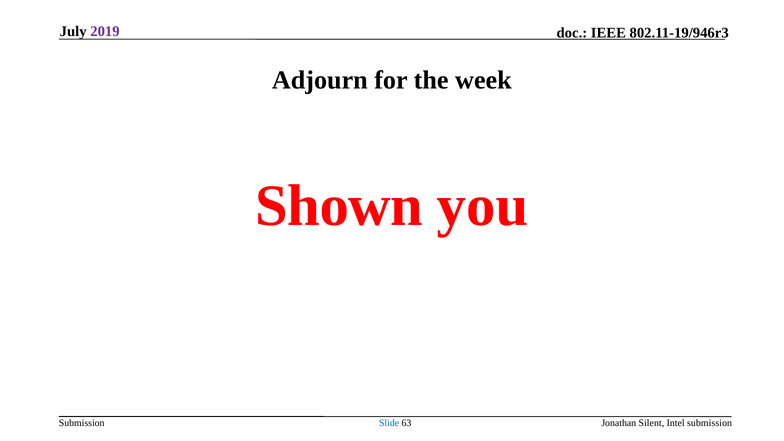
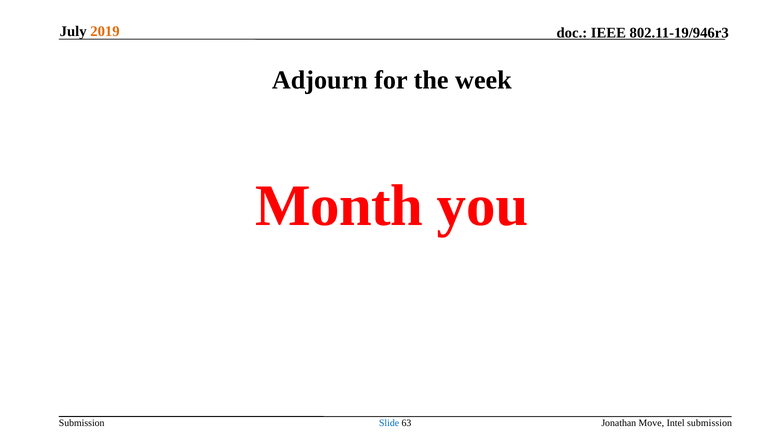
2019 colour: purple -> orange (105, 31)
Shown: Shown -> Month (339, 206)
Silent: Silent -> Move (651, 423)
